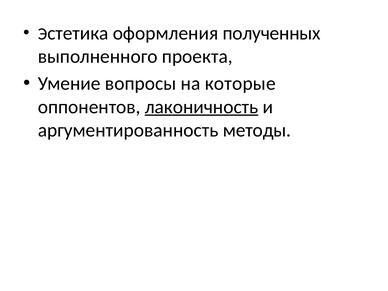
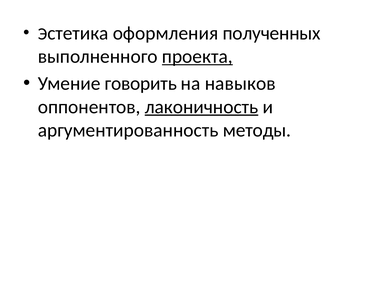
проекта underline: none -> present (197, 56)
вопросы: вопросы -> говорить (141, 84)
которые: которые -> навыков (240, 84)
